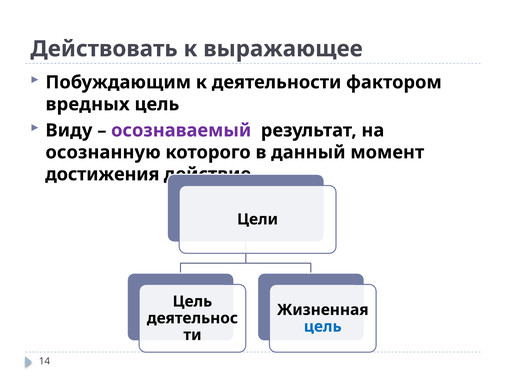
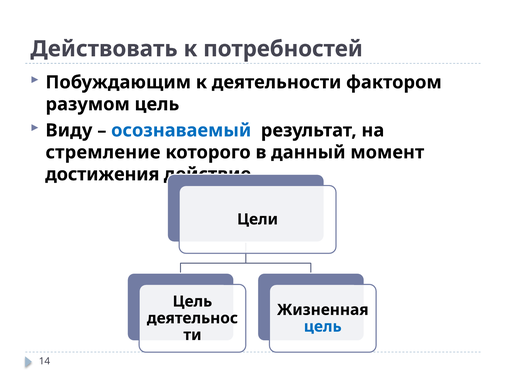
выражающее: выражающее -> потребностей (283, 49)
вредных: вредных -> разумом (88, 104)
осознаваемый colour: purple -> blue (181, 130)
осознанную: осознанную -> стремление (103, 152)
